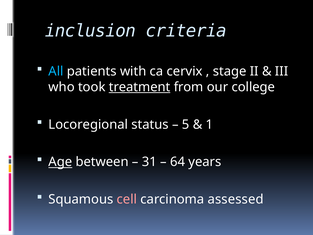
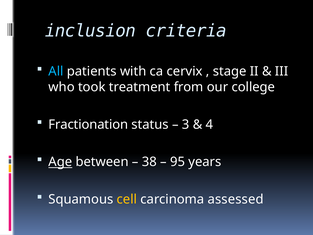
treatment underline: present -> none (140, 87)
Locoregional: Locoregional -> Fractionation (88, 124)
5: 5 -> 3 (186, 124)
1: 1 -> 4 (209, 124)
31: 31 -> 38 (149, 162)
64: 64 -> 95 (178, 162)
cell colour: pink -> yellow (127, 199)
